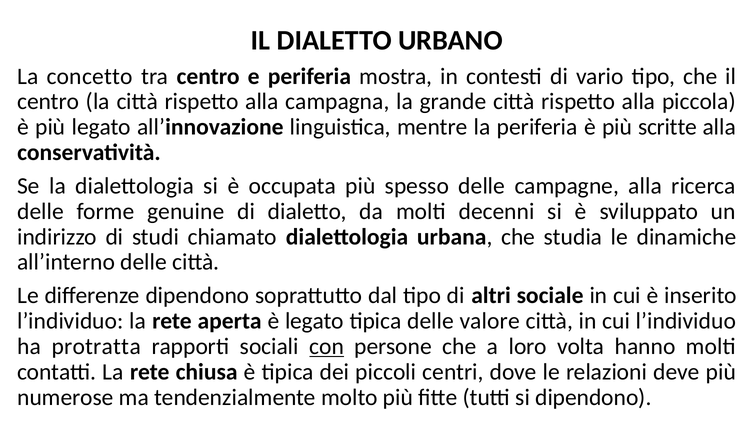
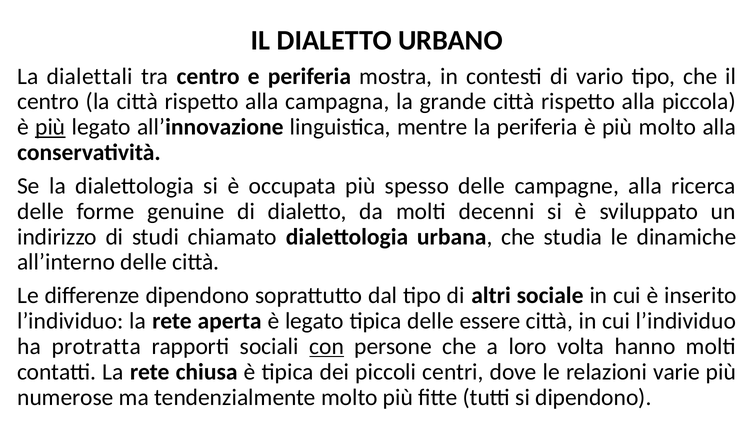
concetto: concetto -> dialettali (90, 76)
più underline: none -> present (50, 127)
più scritte: scritte -> molto (667, 127)
valore: valore -> essere (490, 321)
deve: deve -> varie (677, 372)
